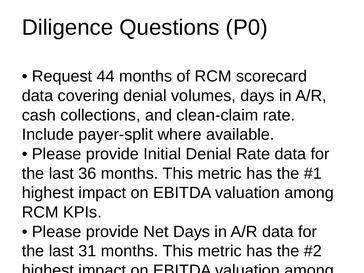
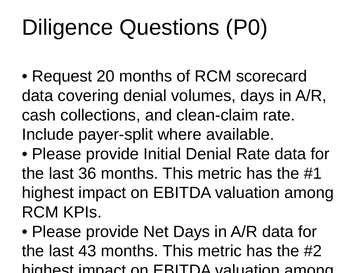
44: 44 -> 20 (106, 76)
31: 31 -> 43 (87, 251)
